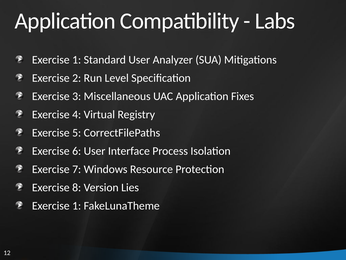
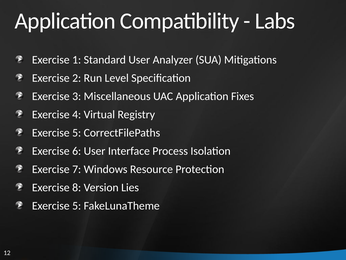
1: 1 -> 5 (77, 205)
